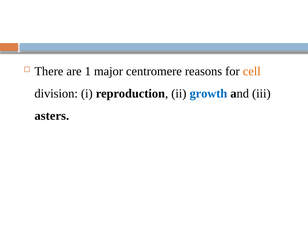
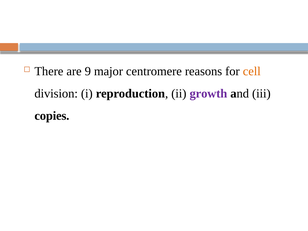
1: 1 -> 9 (88, 71)
growth colour: blue -> purple (208, 94)
asters: asters -> copies (52, 116)
